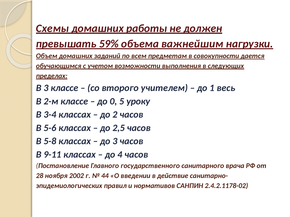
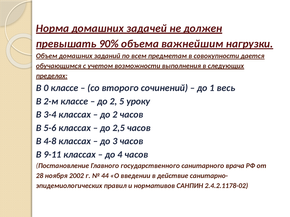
Схемы: Схемы -> Норма (53, 28)
работы: работы -> задачей (147, 28)
59%: 59% -> 90% (109, 44)
В 3: 3 -> 0 (46, 88)
учителем: учителем -> сочинений (164, 88)
0: 0 -> 2 (113, 101)
5-8: 5-8 -> 4-8 (50, 141)
